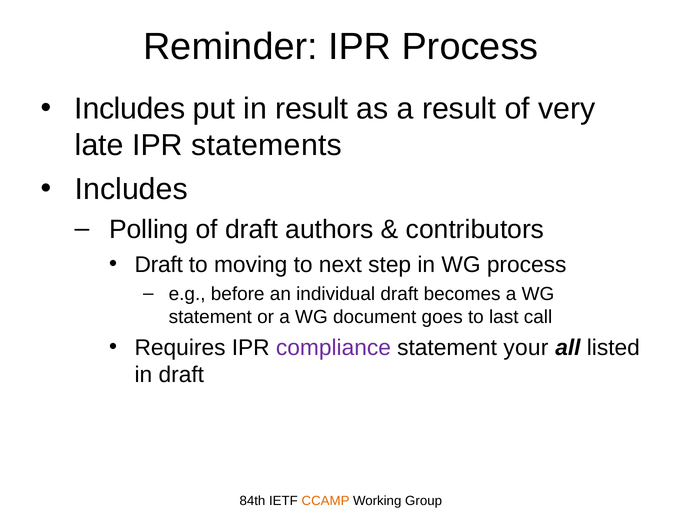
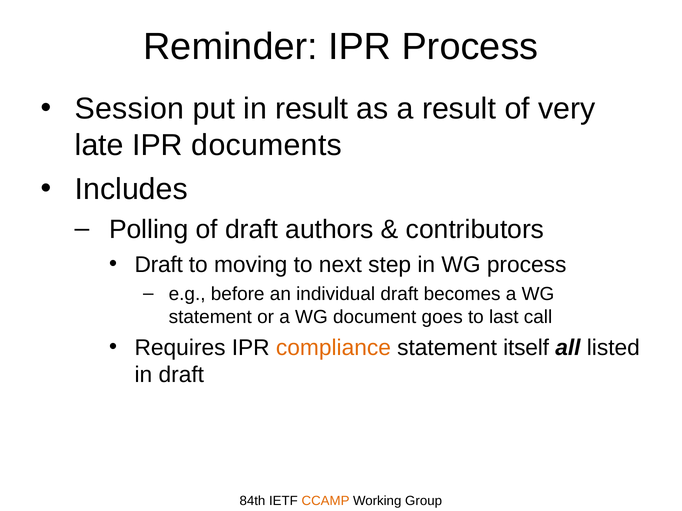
Includes: Includes -> Session (130, 109)
statements: statements -> documents (267, 145)
compliance colour: purple -> orange (333, 348)
your: your -> itself (526, 348)
